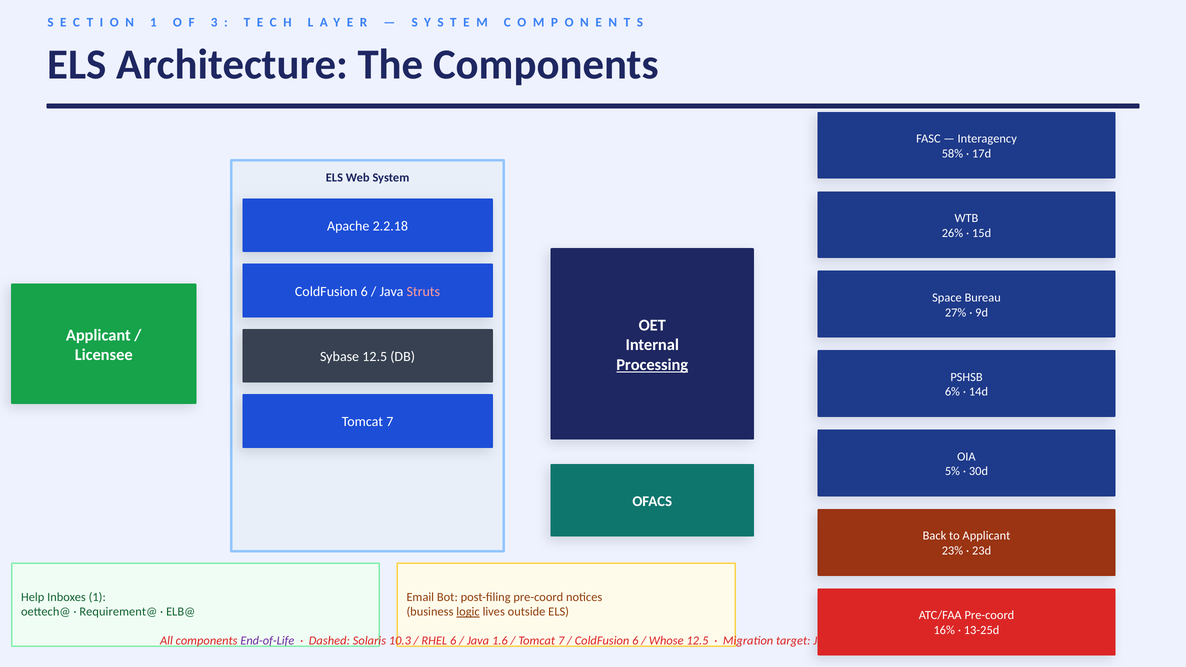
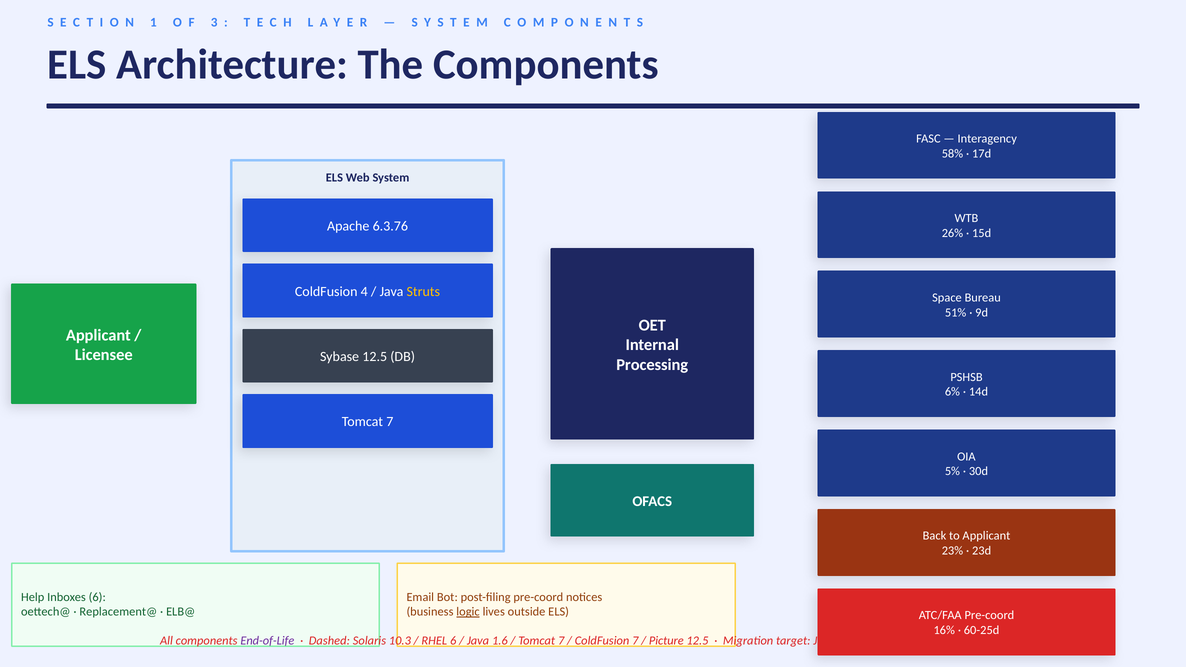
2.2.18: 2.2.18 -> 6.3.76 (390, 226)
6: 6 -> 4 (364, 292)
Struts colour: pink -> yellow (423, 292)
27%: 27% -> 51% (956, 312)
Processing underline: present -> none (652, 365)
Inboxes 1: 1 -> 6 (97, 597)
Requirement@: Requirement@ -> Replacement@ (118, 612)
13-25d: 13-25d -> 60-25d (982, 630)
6: 6 -> 7 (635, 641)
Whose: Whose -> Picture (666, 641)
